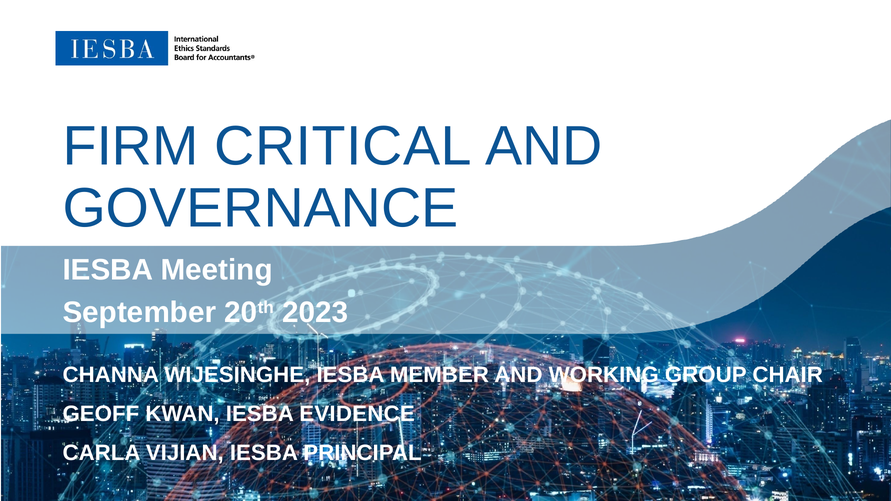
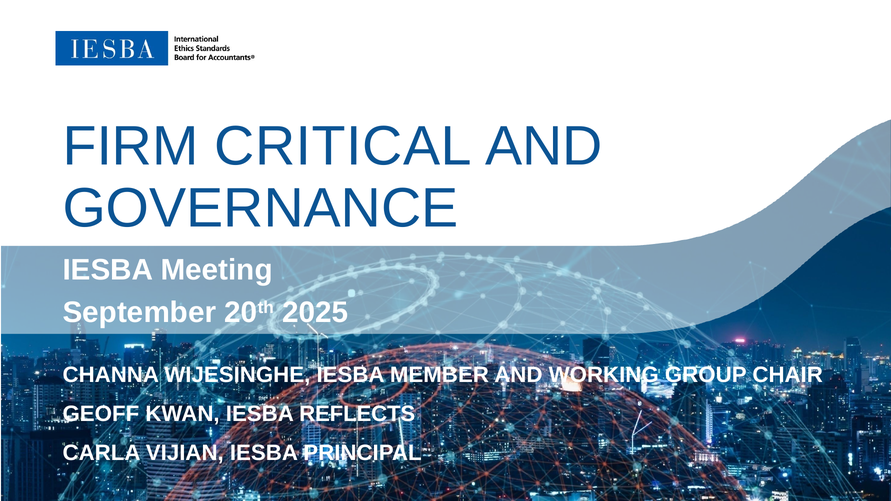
2023: 2023 -> 2025 (315, 312)
EVIDENCE: EVIDENCE -> REFLECTS (357, 414)
